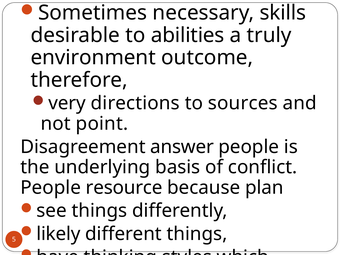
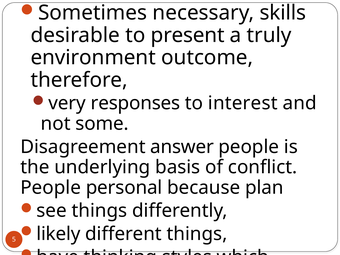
abilities: abilities -> present (188, 35)
directions: directions -> responses (135, 103)
sources: sources -> interest (243, 103)
point: point -> some (102, 124)
resource: resource -> personal (124, 188)
